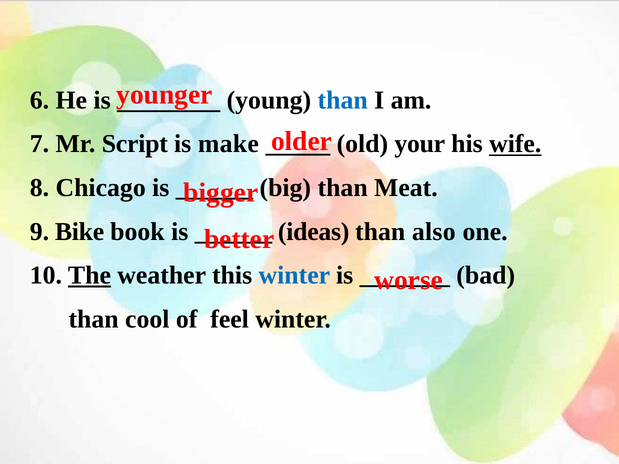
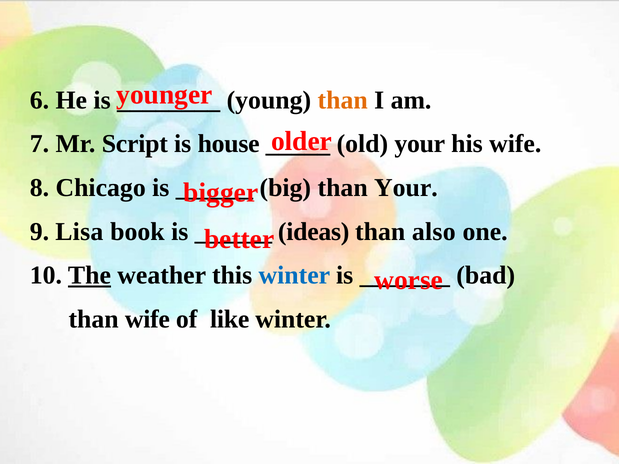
than colour: blue -> orange (343, 100)
make: make -> house (229, 144)
wife underline: present -> none (515, 144)
than Meat: Meat -> Your (406, 188)
Bike: Bike -> Lisa (79, 232)
than cool: cool -> wife (147, 319)
feel: feel -> like (230, 319)
